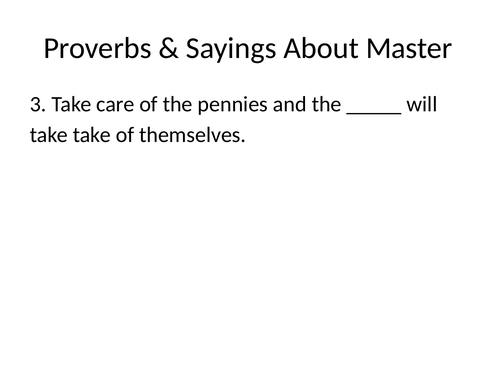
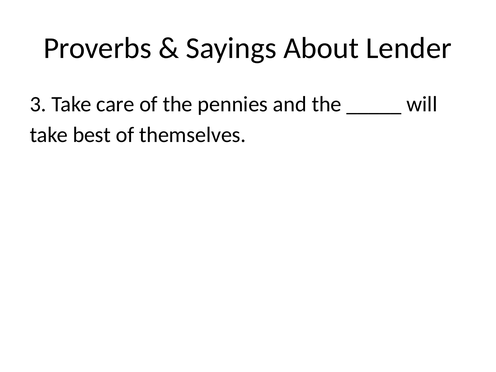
Master: Master -> Lender (409, 48)
take take: take -> best (92, 135)
